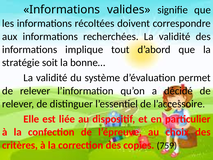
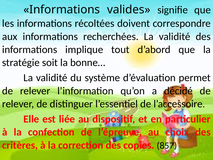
759: 759 -> 857 (167, 145)
